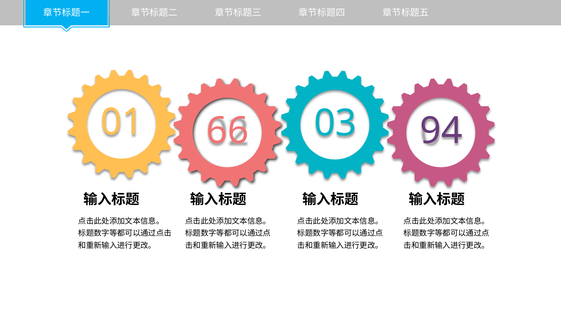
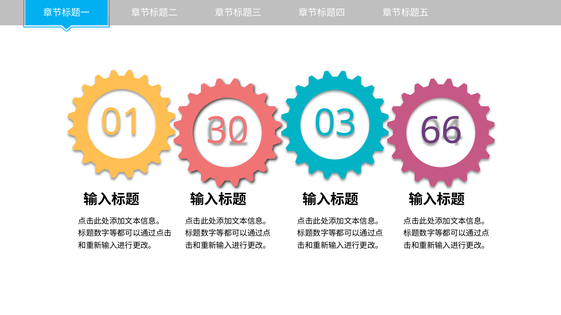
66: 66 -> 30 (228, 131)
94: 94 -> 66 (441, 131)
